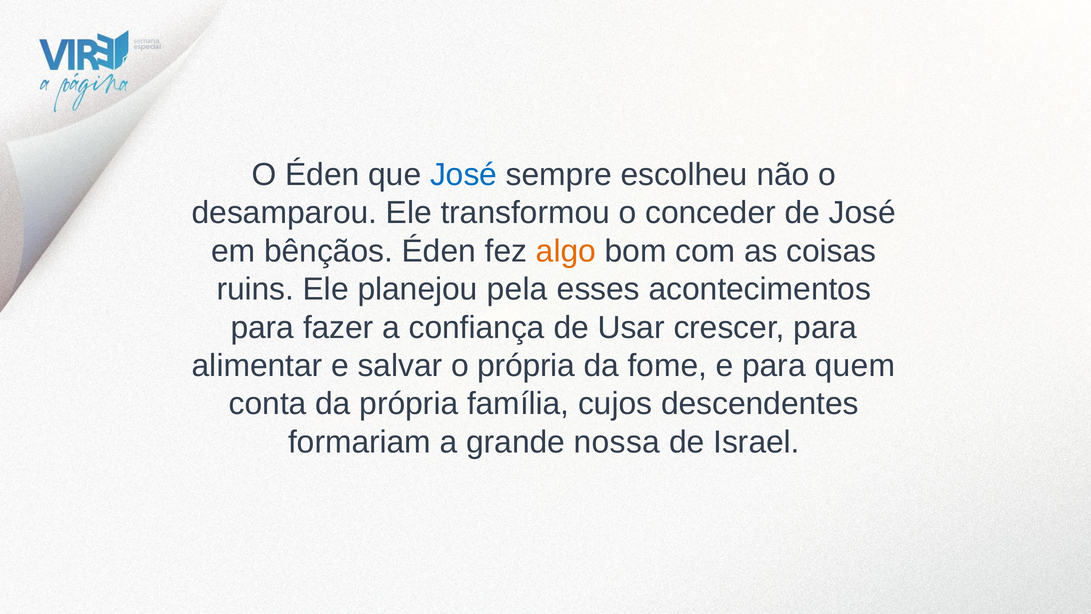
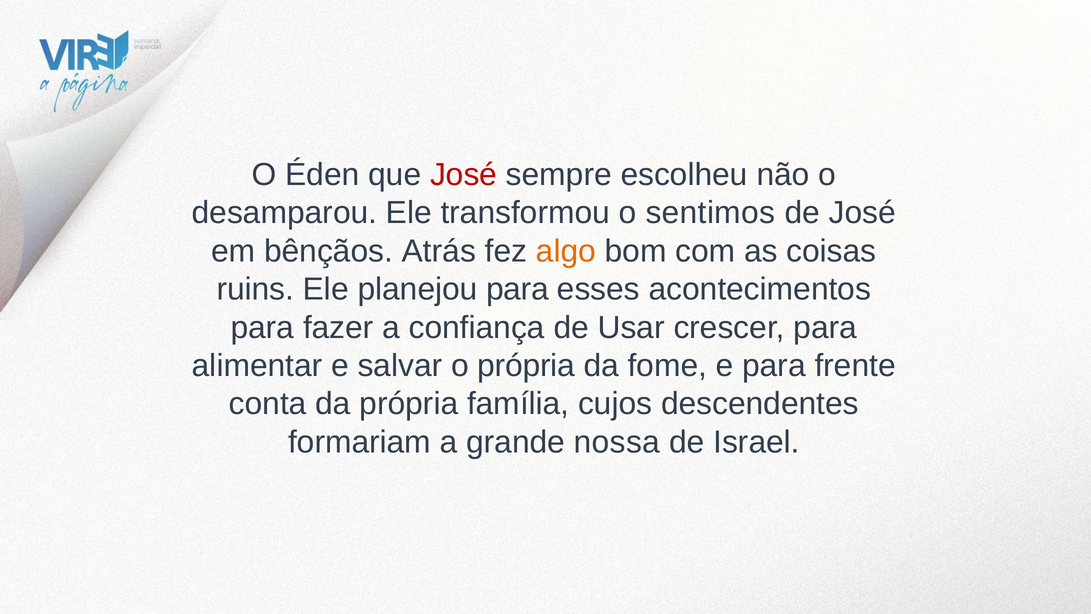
José colour: blue -> red (464, 175)
conceder: conceder -> sentimos (710, 213)
bênçãos Éden: Éden -> Atrás (439, 251)
planejou pela: pela -> para (517, 289)
quem: quem -> frente (855, 366)
